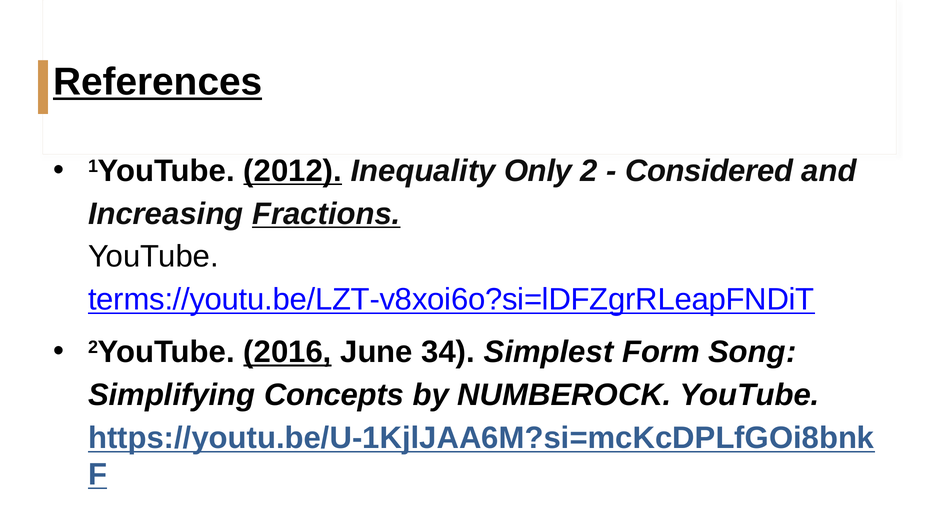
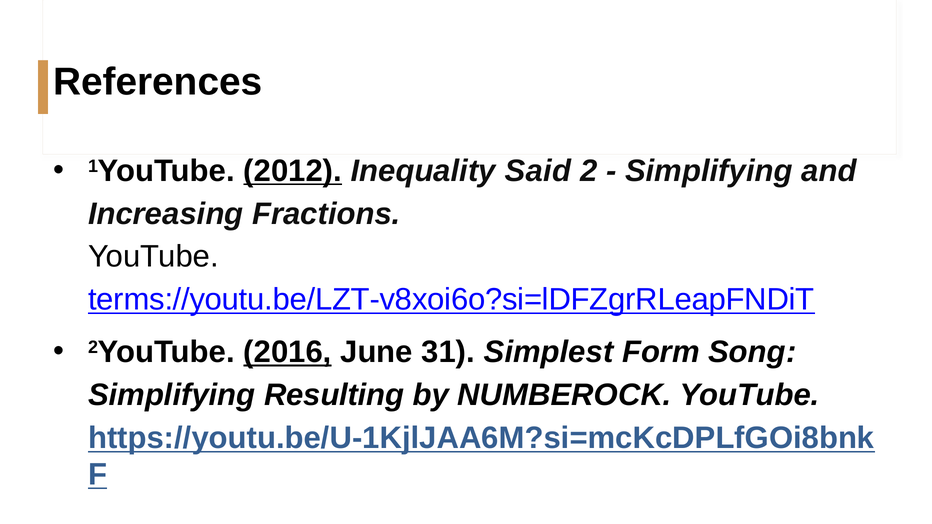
References underline: present -> none (158, 82)
Only: Only -> Said (538, 171)
Considered: Considered -> Simplifying (709, 171)
Fractions underline: present -> none (326, 214)
34: 34 -> 31 (448, 352)
Concepts: Concepts -> Resulting (334, 395)
